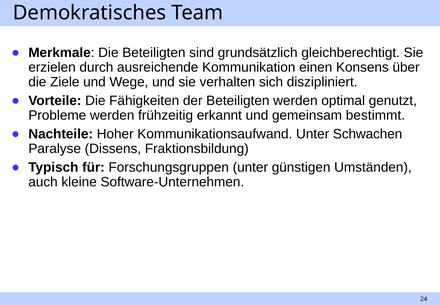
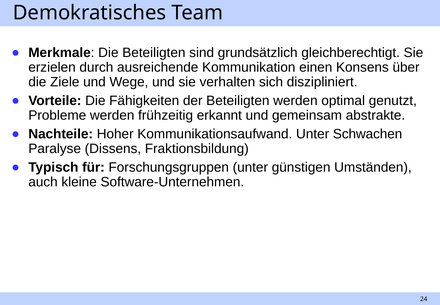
bestimmt: bestimmt -> abstrakte (375, 115)
